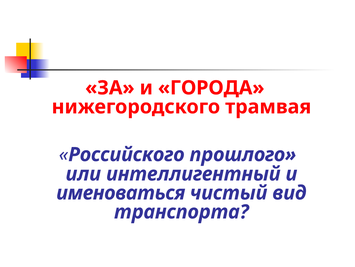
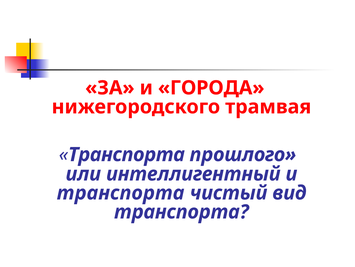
Российского: Российского -> Транспорта (127, 154)
именоваться: именоваться -> транспорта (121, 192)
